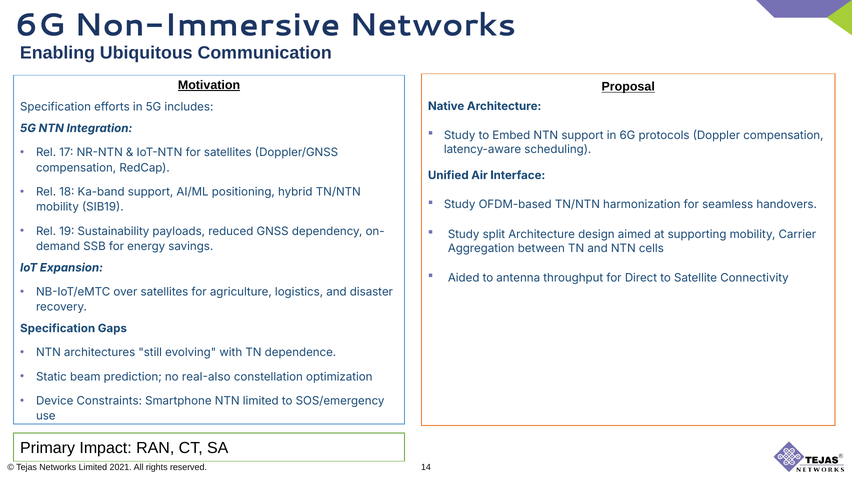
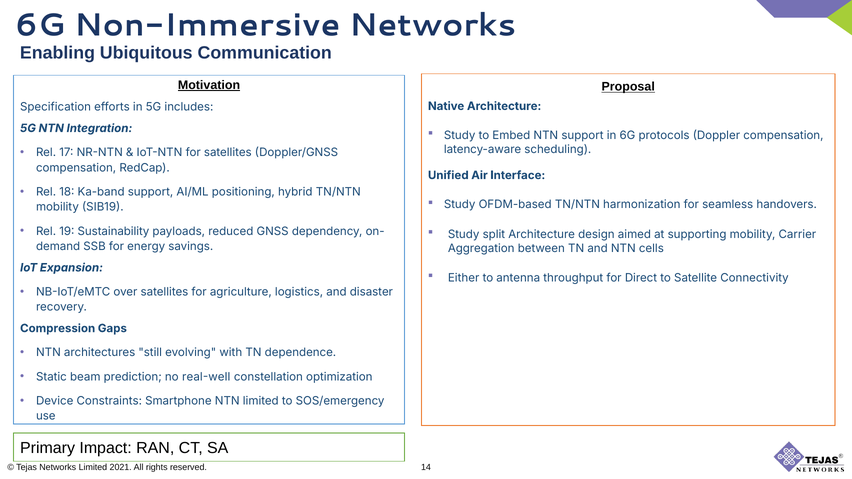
Aided: Aided -> Either (464, 278)
Specification: Specification -> Compression (58, 329)
real-also: real-also -> real-well (206, 377)
